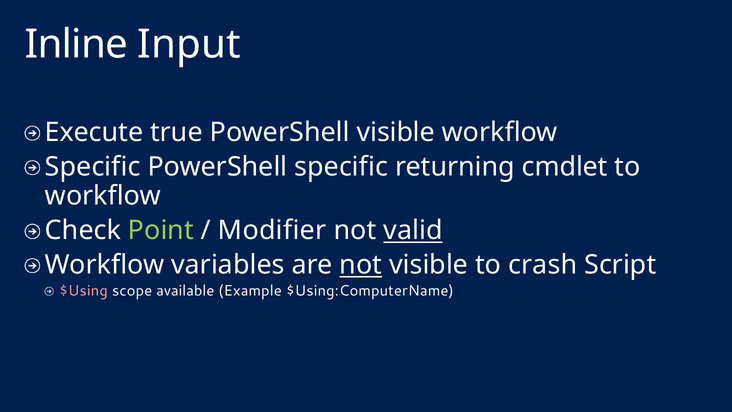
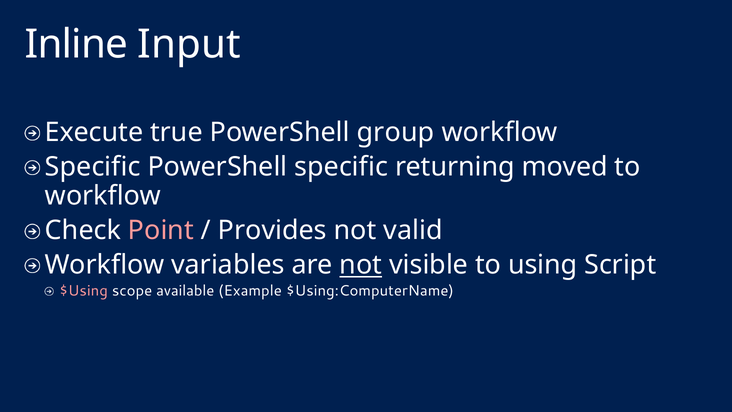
PowerShell visible: visible -> group (396, 132)
cmdlet: cmdlet -> moved (565, 167)
Point colour: light green -> pink (161, 230)
Modifier: Modifier -> Provides (272, 230)
valid underline: present -> none (413, 230)
crash: crash -> using (543, 265)
